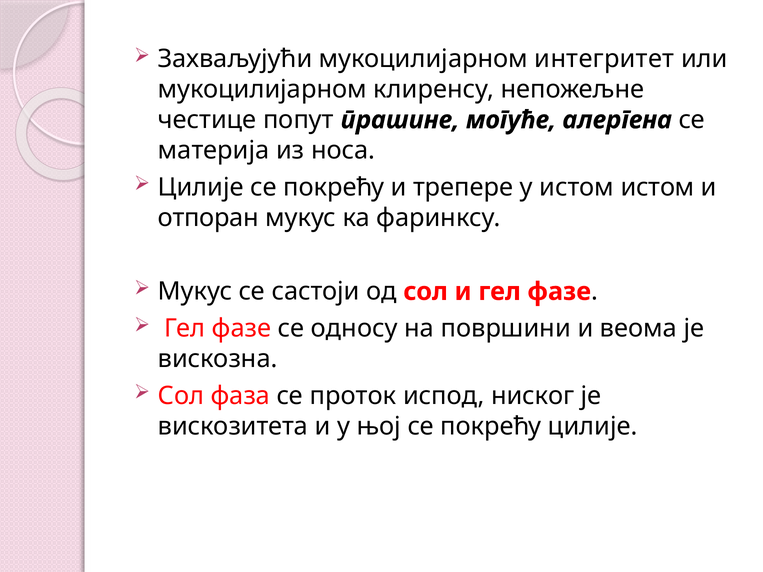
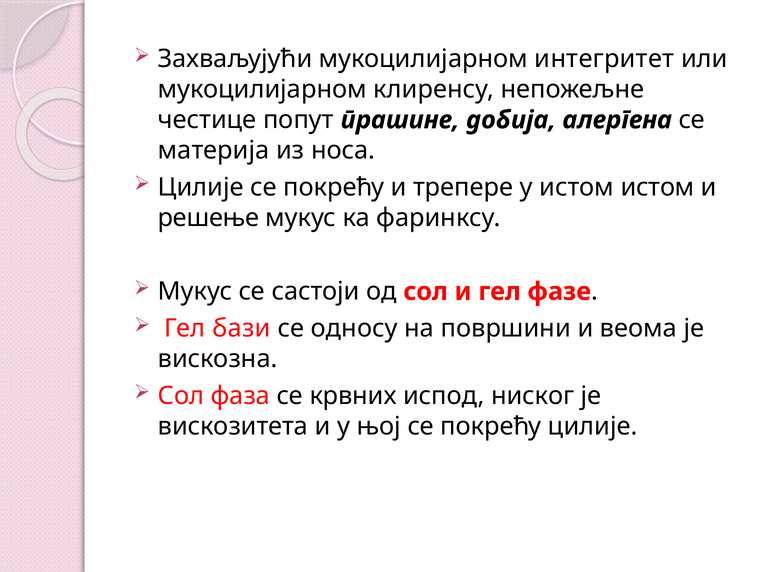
могуће: могуће -> добија (511, 120)
отпоран: отпоран -> решење (208, 218)
фазе: фазе -> бази (241, 329)
проток: проток -> крвних (353, 396)
